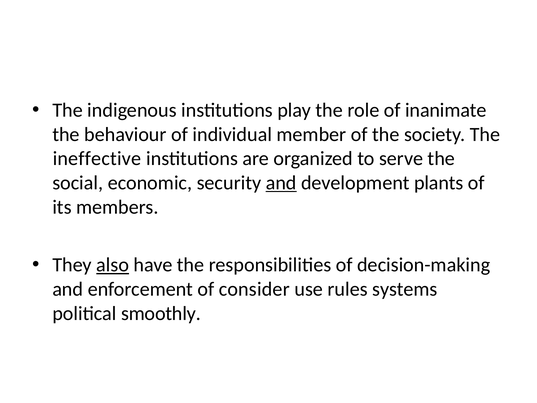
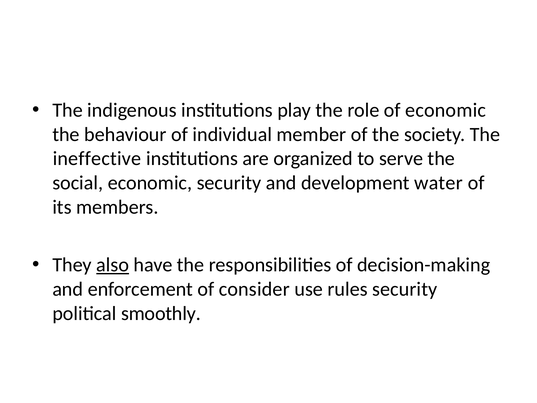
of inanimate: inanimate -> economic (446, 110)
and underline: present -> none (281, 183)
plants: plants -> water (439, 183)
rules systems: systems -> security (405, 289)
